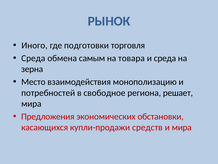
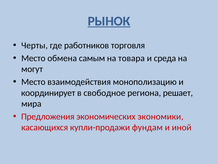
РЫНОК underline: none -> present (109, 21)
Иного: Иного -> Черты (34, 45)
подготовки: подготовки -> работников (87, 45)
Среда: Среда -> Место (33, 58)
зерна: зерна -> могут (32, 69)
потребностей: потребностей -> координирует (48, 93)
обстановки: обстановки -> экономики (160, 116)
средств: средств -> фундам (147, 127)
и мира: мира -> иной (182, 127)
